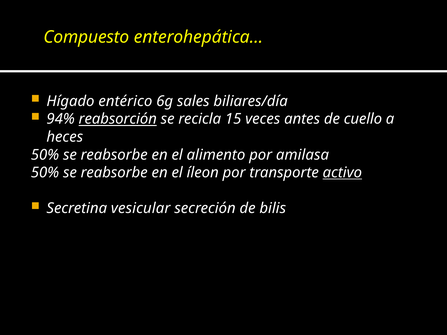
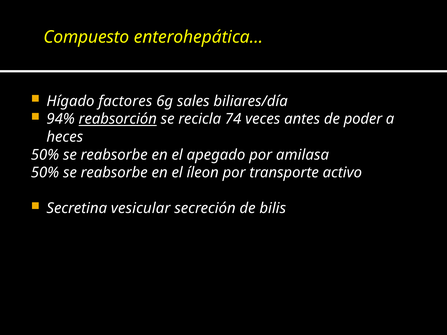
entérico: entérico -> factores (125, 101)
15: 15 -> 74 (233, 119)
cuello: cuello -> poder (363, 119)
alimento: alimento -> apegado (216, 155)
activo underline: present -> none (342, 173)
